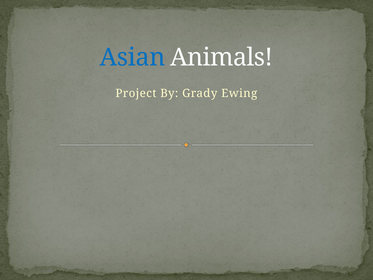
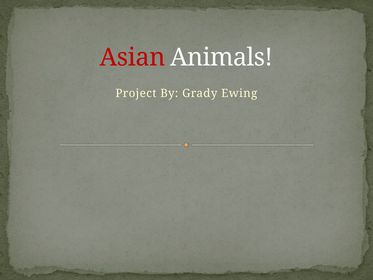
Asian colour: blue -> red (133, 57)
